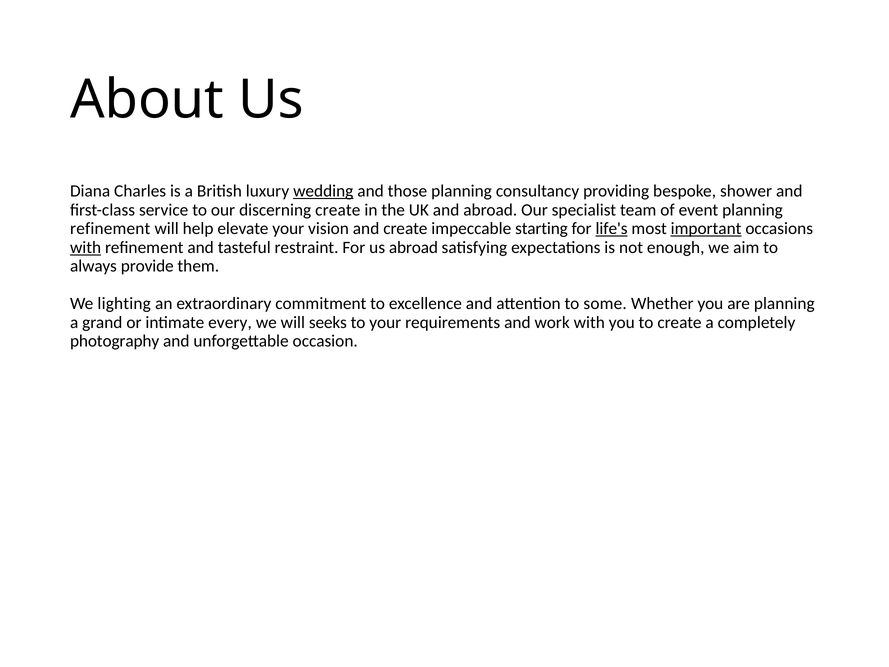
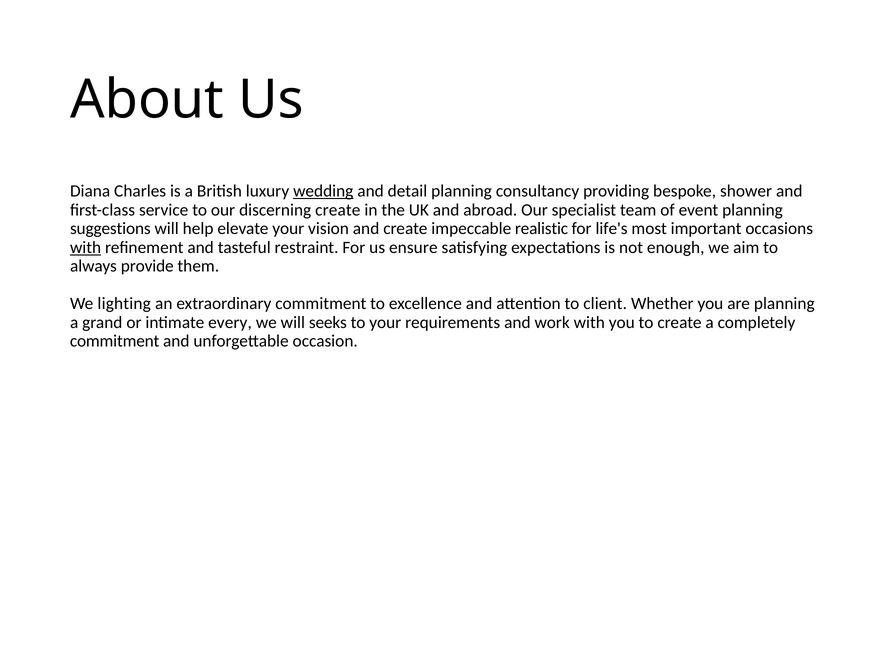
those: those -> detail (407, 191)
refinement: refinement -> suggestions (110, 229)
starting: starting -> realistic (541, 229)
life's underline: present -> none (612, 229)
important underline: present -> none (706, 229)
us abroad: abroad -> ensure (413, 247)
some: some -> client (605, 304)
photography: photography -> commitment (115, 341)
